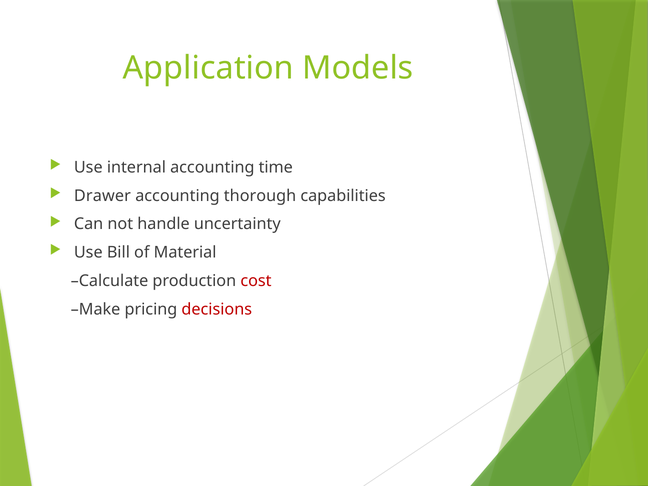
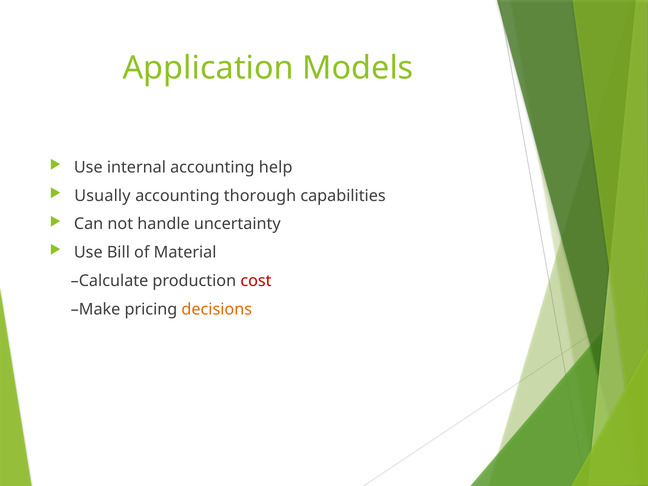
time: time -> help (276, 167)
Drawer: Drawer -> Usually (102, 196)
decisions colour: red -> orange (217, 309)
